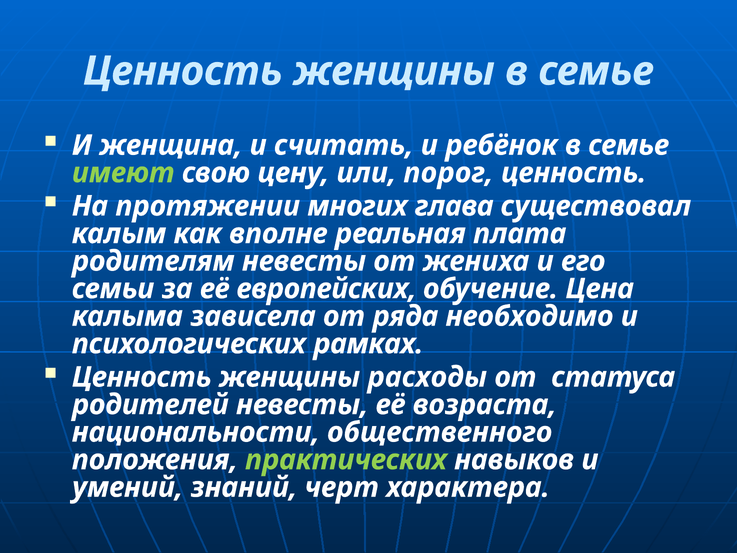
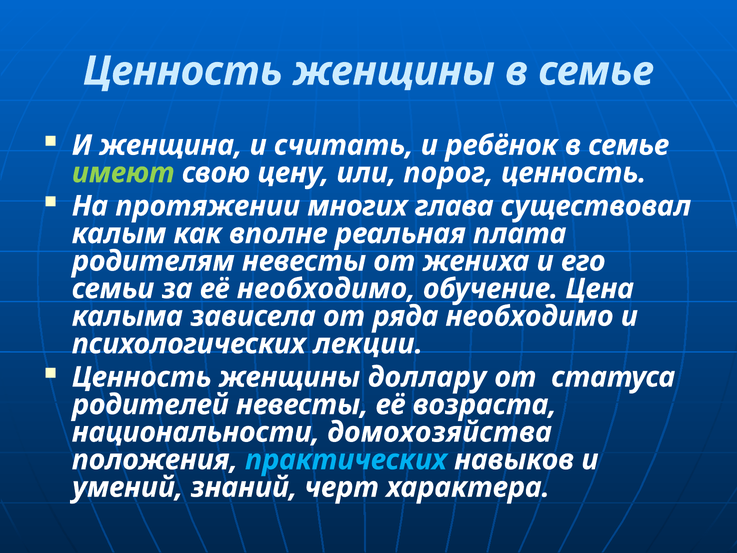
её европейских: европейских -> необходимо (326, 289)
рамках: рамках -> лекции (368, 344)
расходы: расходы -> доллару (427, 377)
общественного: общественного -> домохозяйства (440, 432)
практических colour: light green -> light blue (346, 460)
